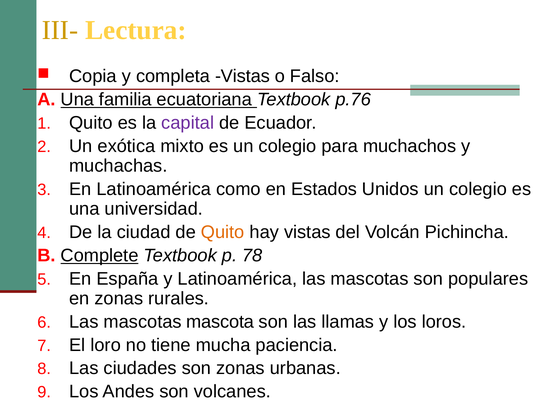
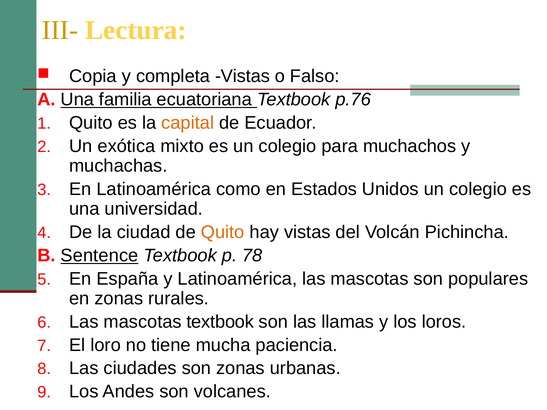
capital colour: purple -> orange (188, 123)
Complete: Complete -> Sentence (99, 256)
mascotas mascota: mascota -> textbook (220, 322)
